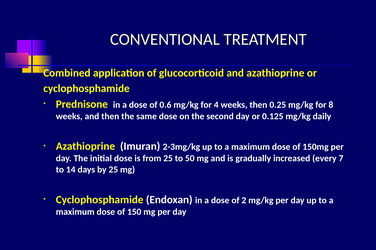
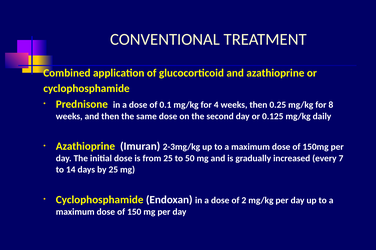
0.6: 0.6 -> 0.1 (165, 105)
